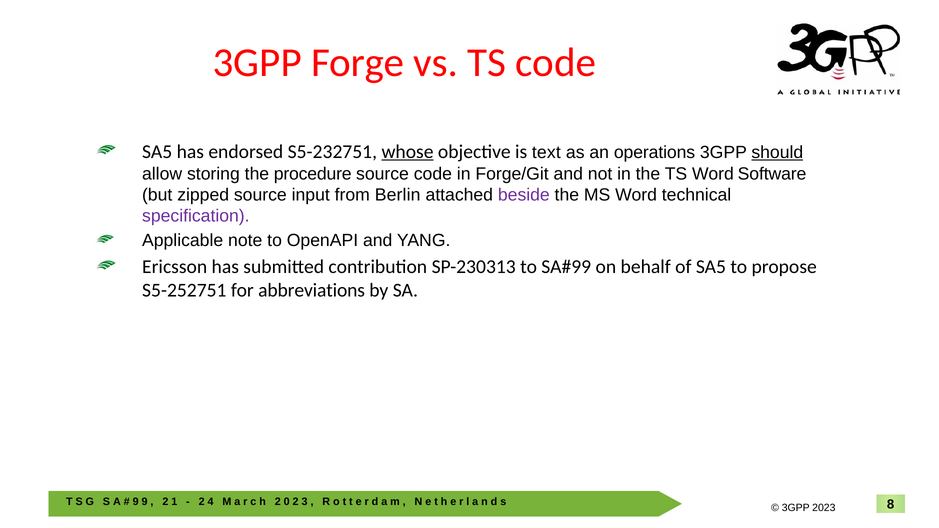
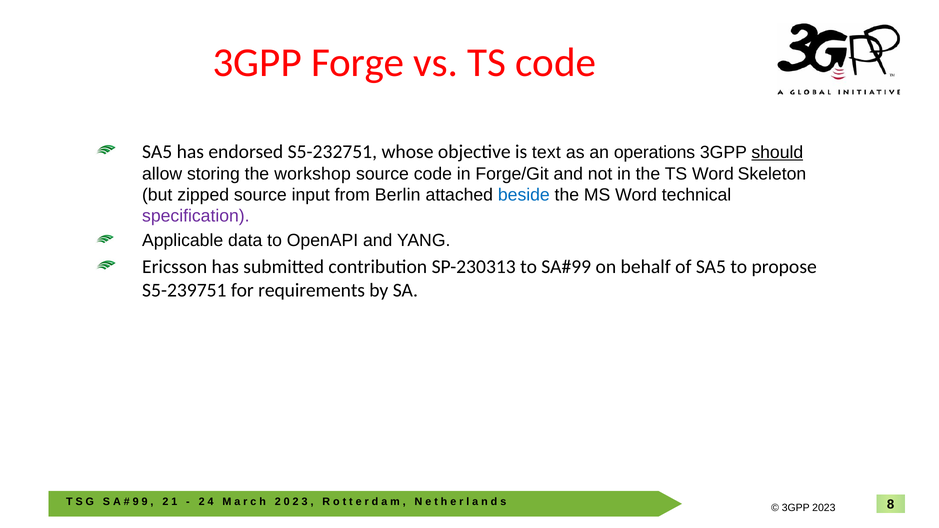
whose underline: present -> none (407, 152)
procedure: procedure -> workshop (313, 174)
Software: Software -> Skeleton (772, 174)
beside colour: purple -> blue (524, 195)
note: note -> data (245, 241)
S5-252751: S5-252751 -> S5-239751 (184, 291)
abbreviations: abbreviations -> requirements (312, 291)
